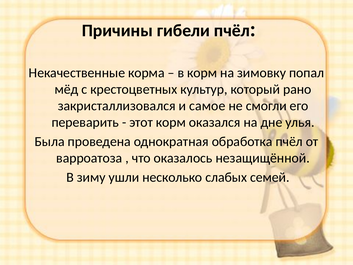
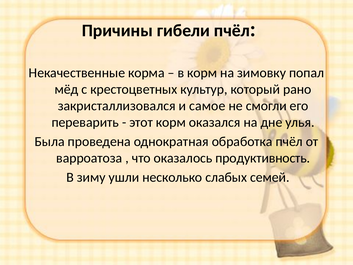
незащищённой: незащищённой -> продуктивность (263, 158)
